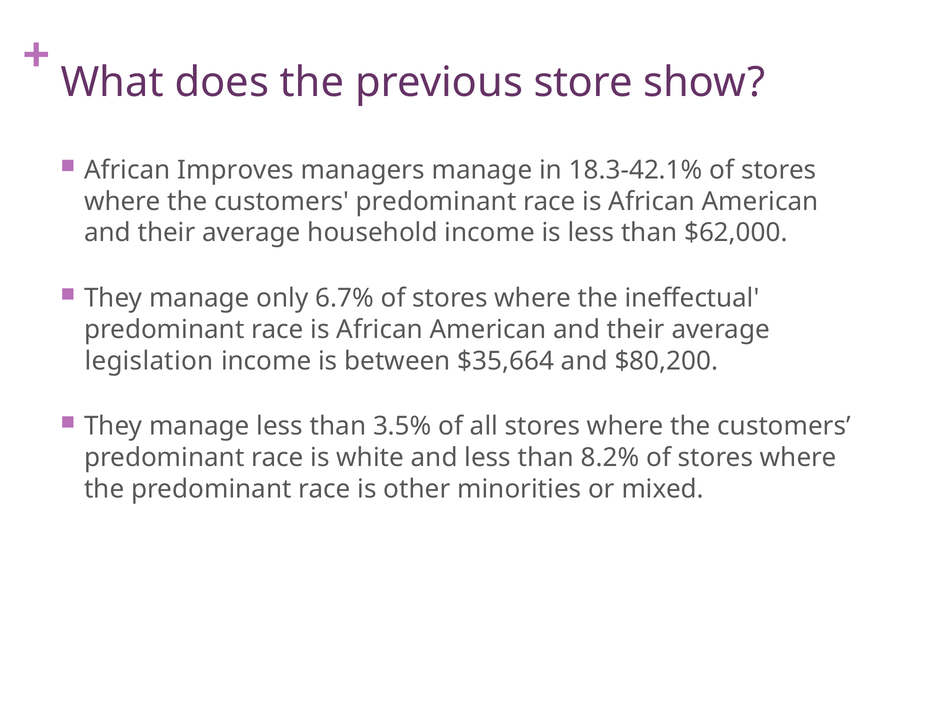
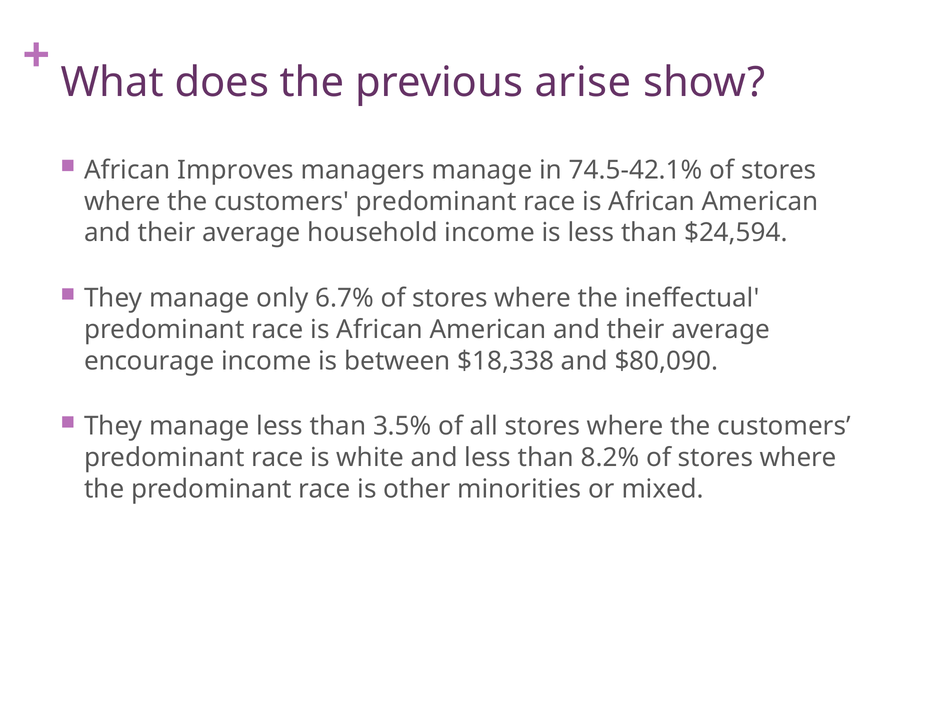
store: store -> arise (583, 82)
18.3-42.1%: 18.3-42.1% -> 74.5-42.1% (636, 170)
$62,000: $62,000 -> $24,594 (736, 233)
legislation: legislation -> encourage (149, 361)
$35,664: $35,664 -> $18,338 (506, 361)
$80,200: $80,200 -> $80,090 (666, 361)
